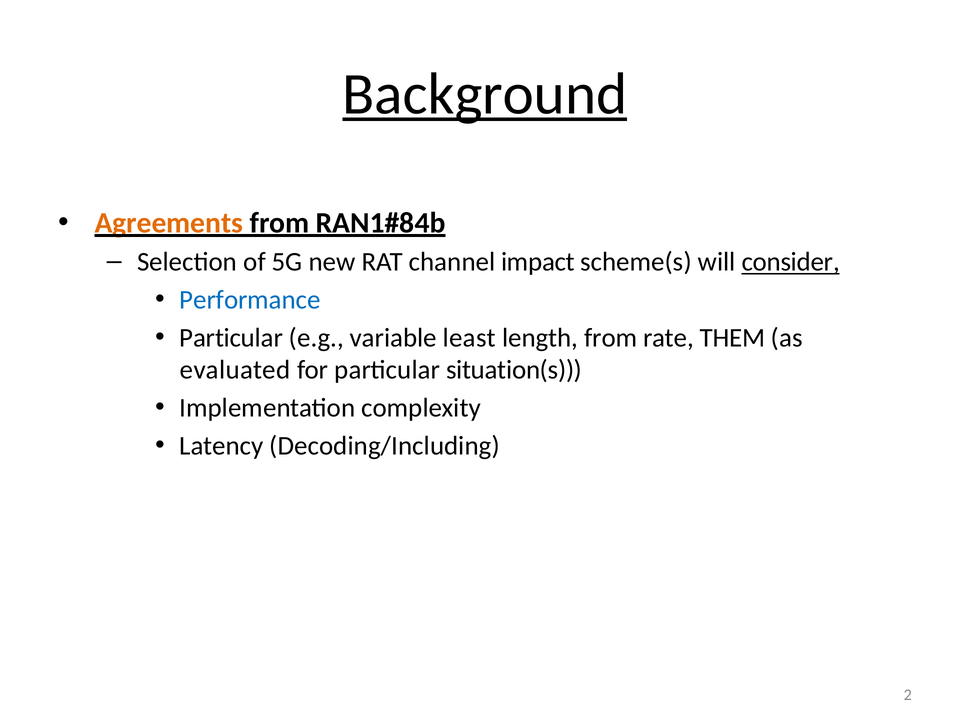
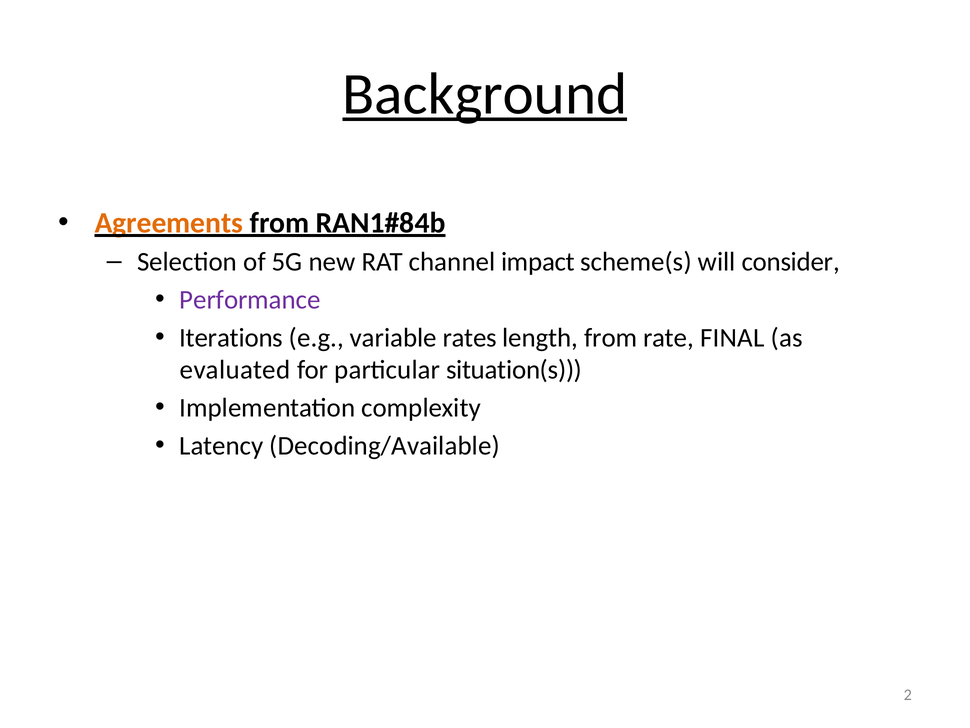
consider underline: present -> none (791, 262)
Performance colour: blue -> purple (250, 300)
Particular: Particular -> Iterations (231, 337)
least: least -> rates (470, 337)
THEM: THEM -> FINAL (732, 337)
Decoding/Including: Decoding/Including -> Decoding/Available (385, 445)
